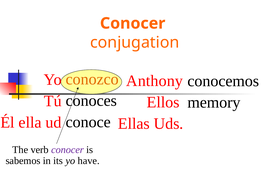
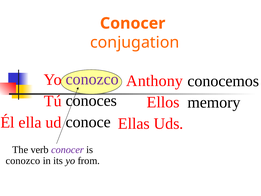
conozco colour: orange -> purple (92, 79)
sabemos: sabemos -> conozco (23, 160)
have: have -> from (89, 160)
